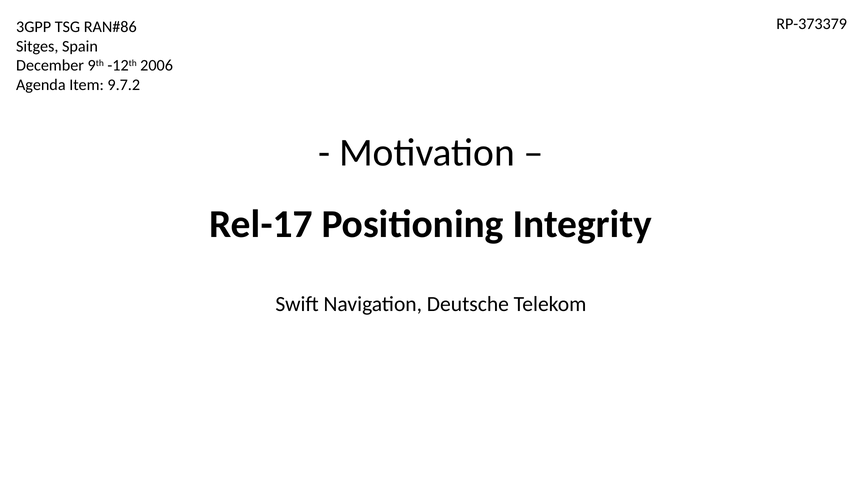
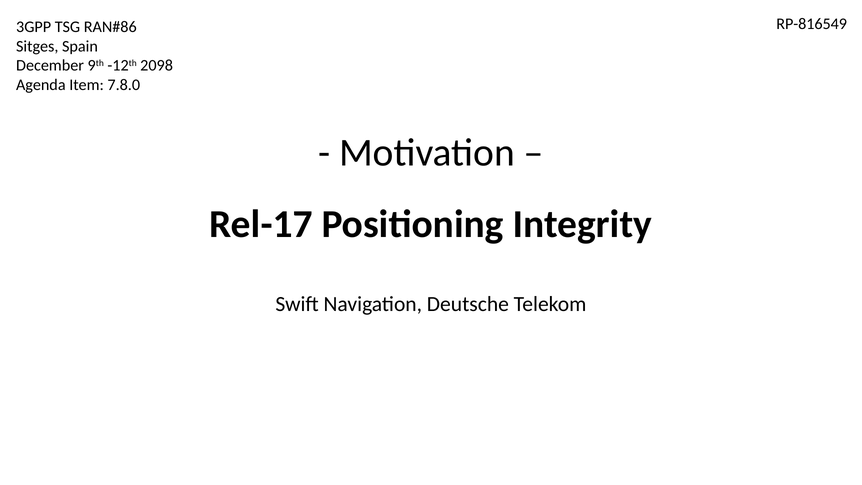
RP-373379: RP-373379 -> RP-816549 (812, 24)
2006: 2006 -> 2098 (157, 66)
9.7.2: 9.7.2 -> 7.8.0 (124, 85)
